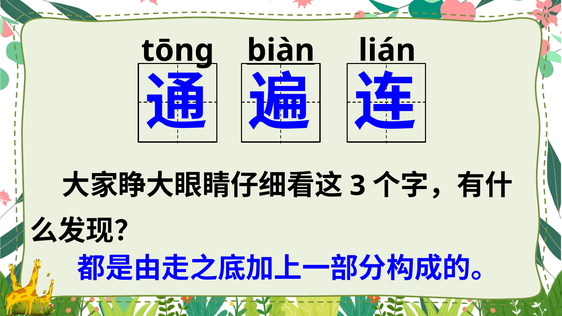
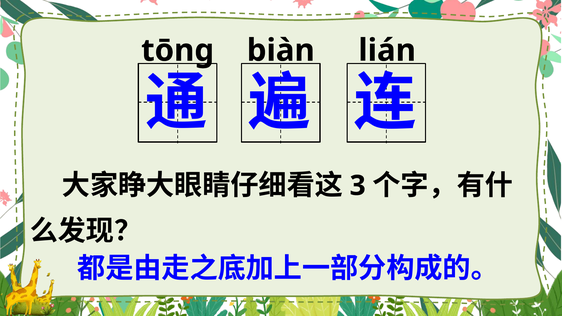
biàn underline: present -> none (281, 50)
